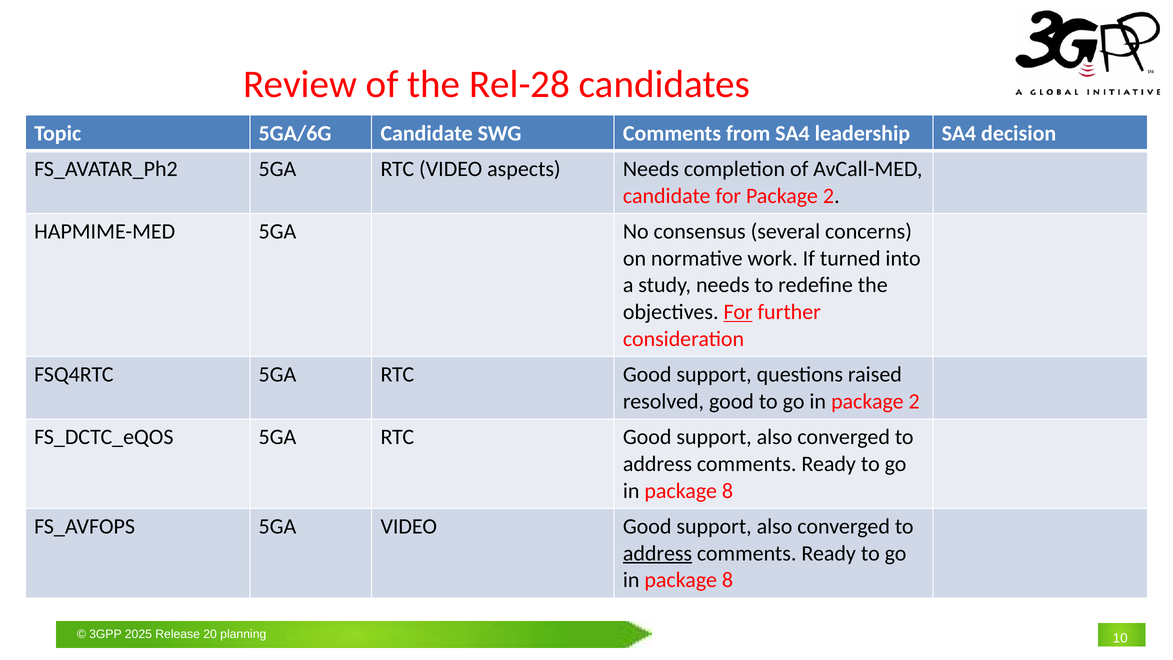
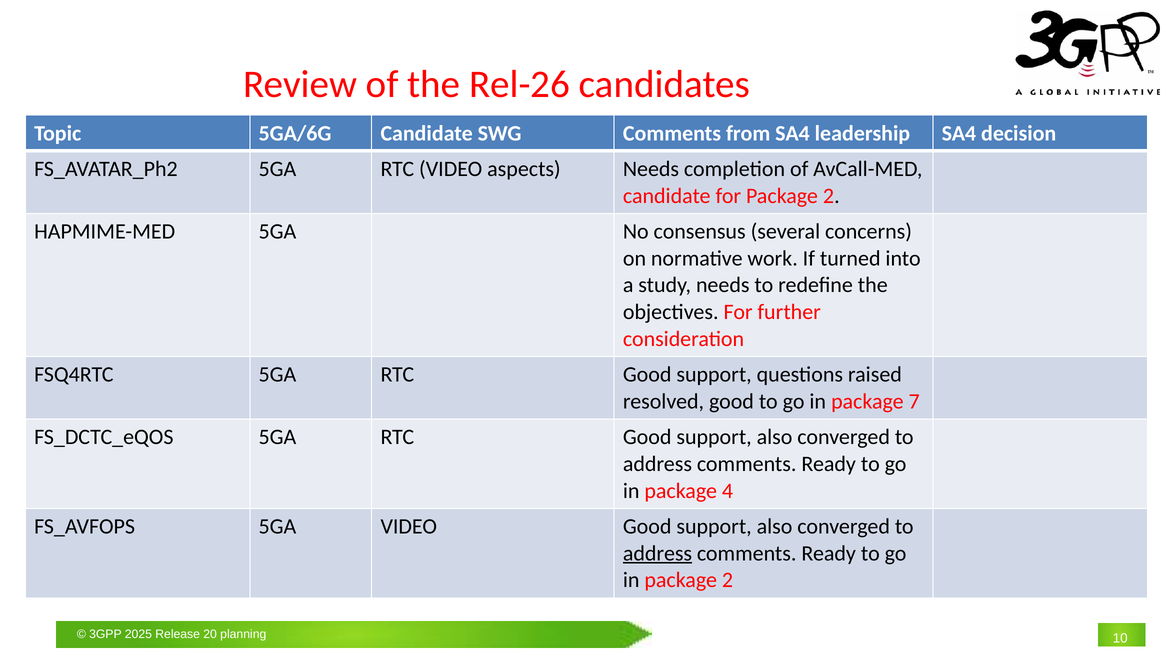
Rel-28: Rel-28 -> Rel-26 (520, 84)
For underline: present -> none (738, 312)
in package 2: 2 -> 7 (914, 401)
8: 8 -> 4 (728, 491)
8: 8 -> 2 (728, 580)
